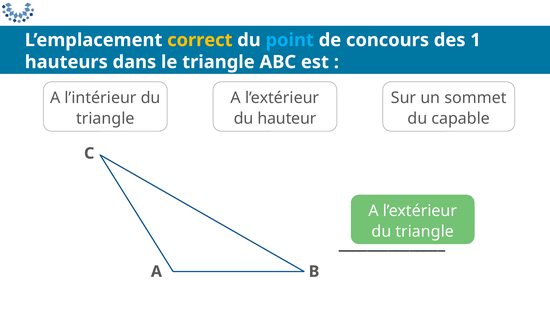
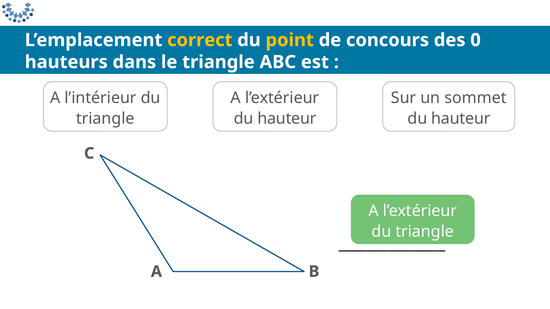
point colour: light blue -> yellow (290, 40)
1: 1 -> 0 (476, 40)
capable: capable -> hauteur (461, 119)
